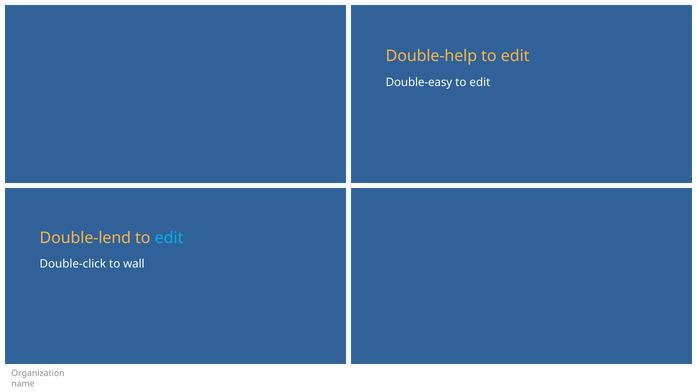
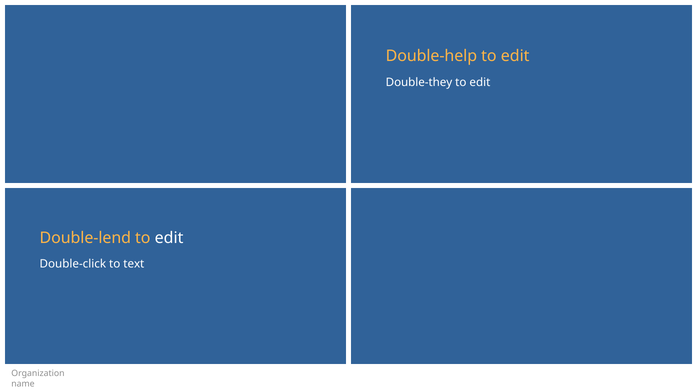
Double-easy: Double-easy -> Double-they (419, 83)
edit colour: light blue -> white (169, 238)
wall: wall -> text (134, 264)
